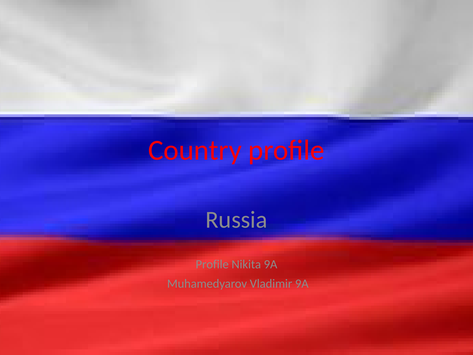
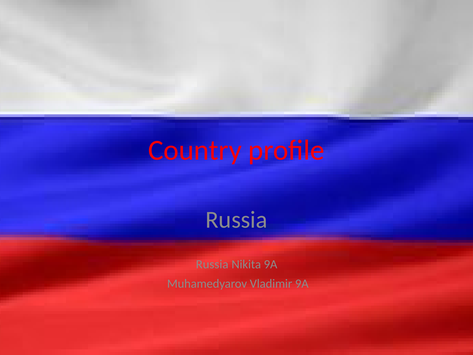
Profile: Profile -> Russia (212, 264)
